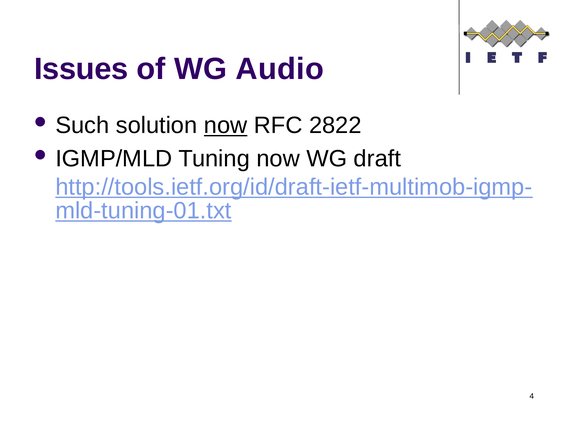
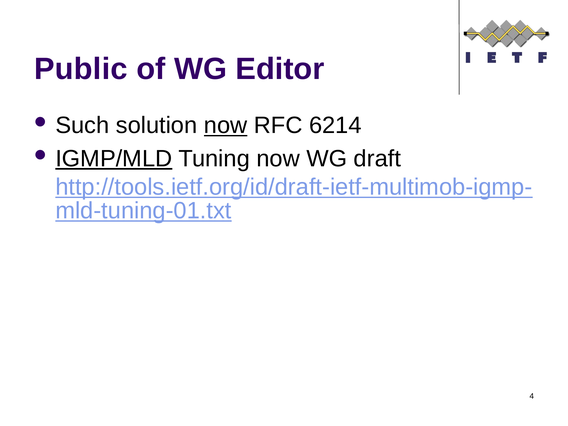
Issues: Issues -> Public (81, 69)
Audio: Audio -> Editor (280, 69)
2822: 2822 -> 6214 (335, 125)
IGMP/MLD underline: none -> present (114, 159)
